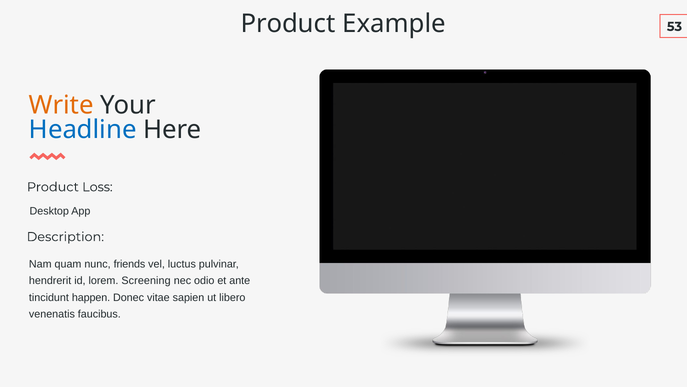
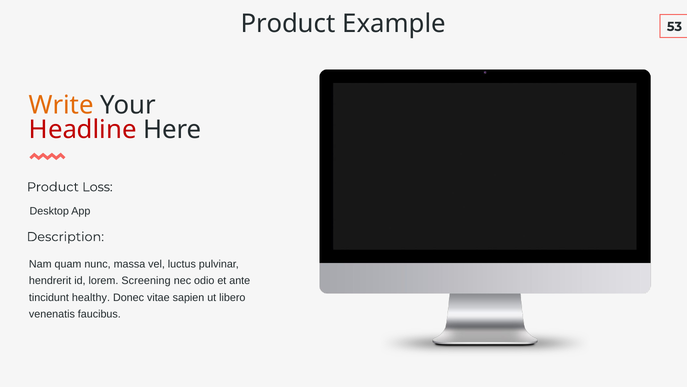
Headline colour: blue -> red (83, 130)
friends: friends -> massa (129, 264)
happen: happen -> healthy (91, 297)
